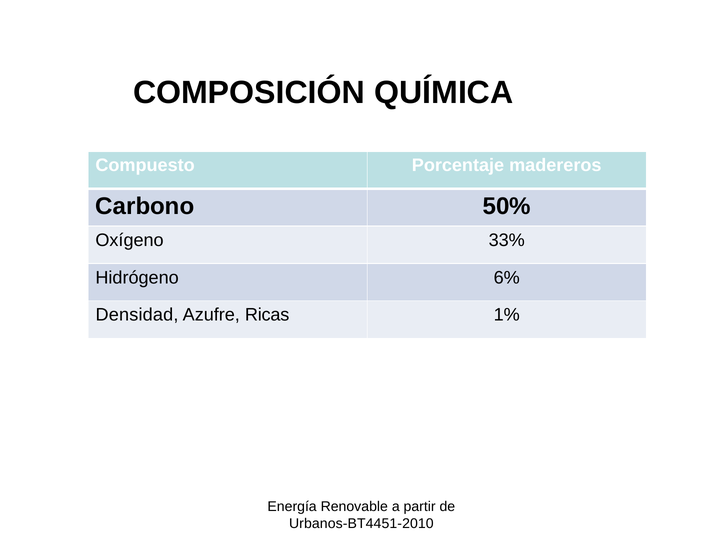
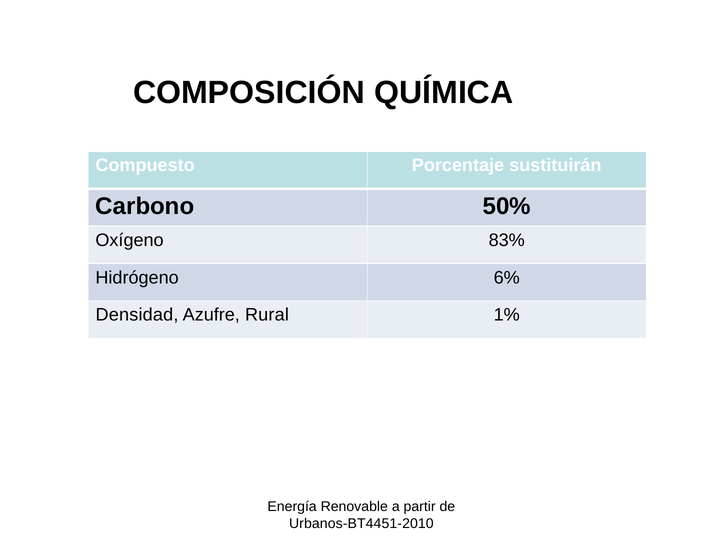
madereros: madereros -> sustituirán (555, 166)
33%: 33% -> 83% (507, 240)
Ricas: Ricas -> Rural (267, 315)
